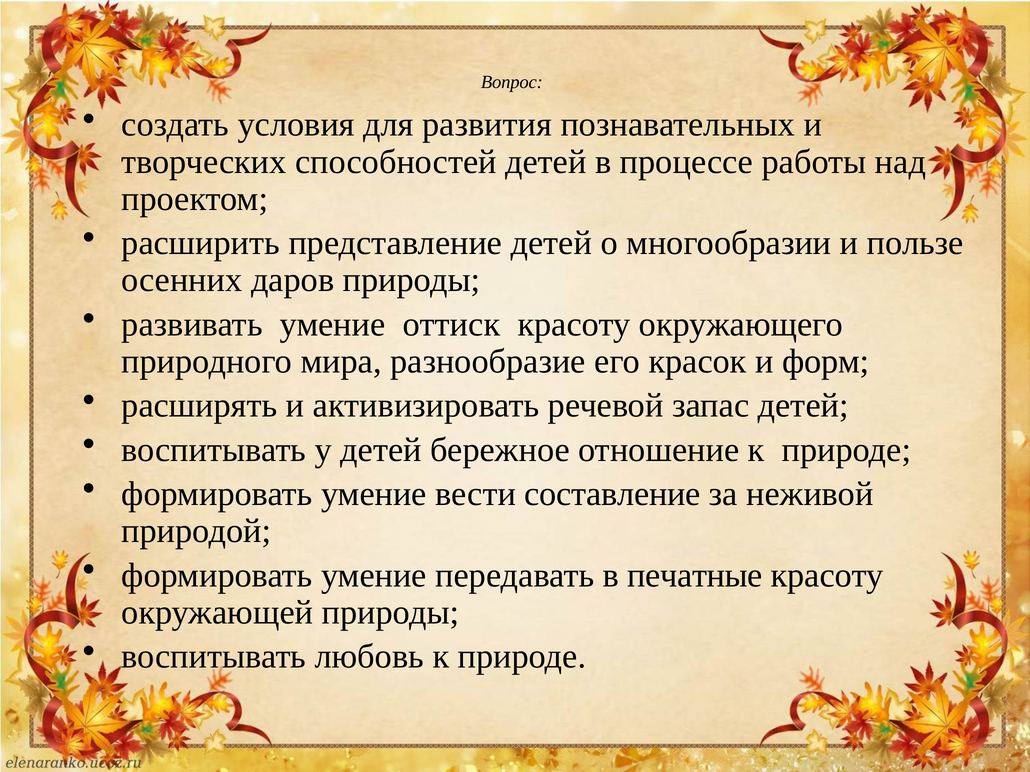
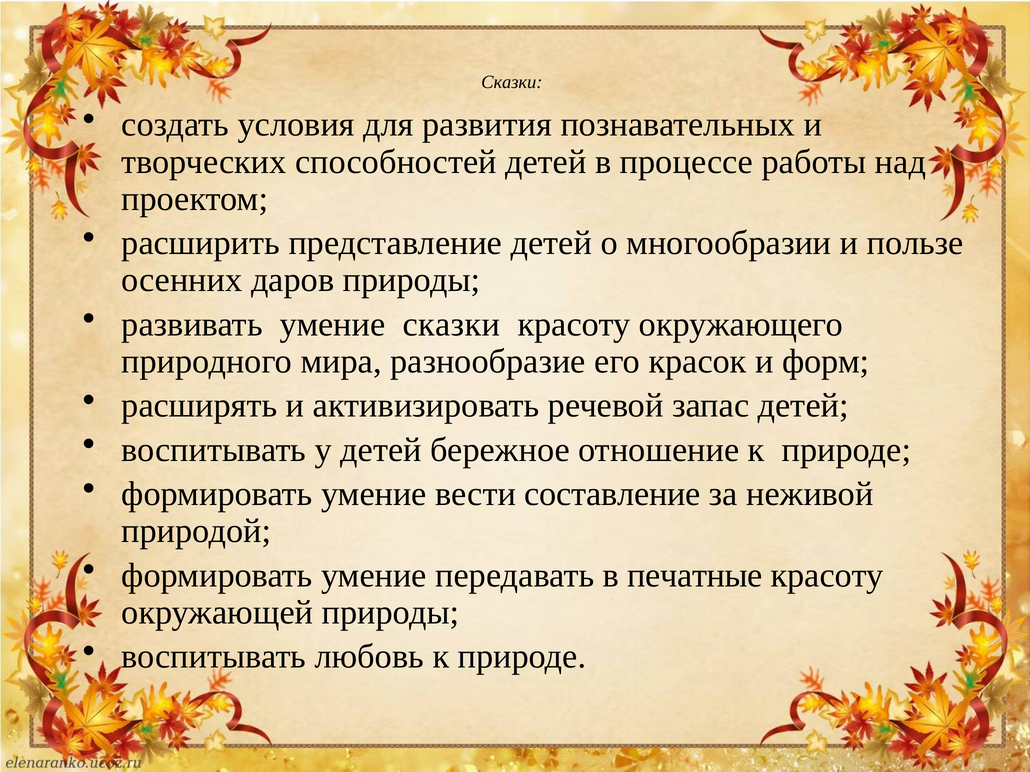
Вопрос: Вопрос -> Сказки (512, 82)
умение оттиск: оттиск -> сказки (451, 324)
